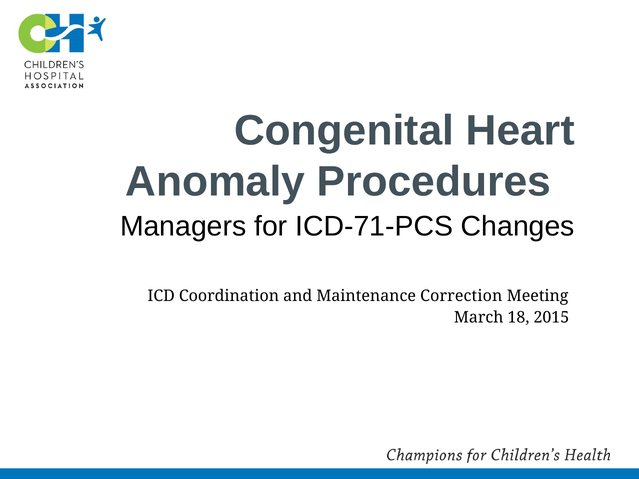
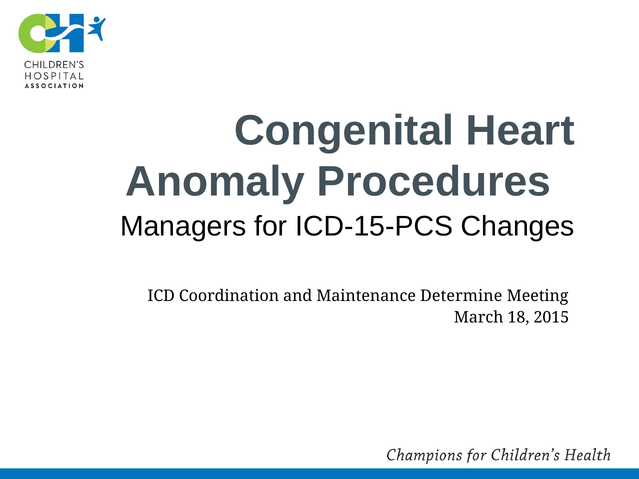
ICD-71-PCS: ICD-71-PCS -> ICD-15-PCS (374, 227)
Correction: Correction -> Determine (461, 296)
